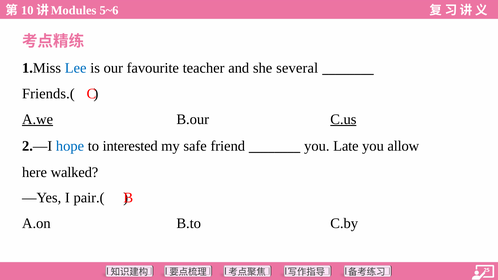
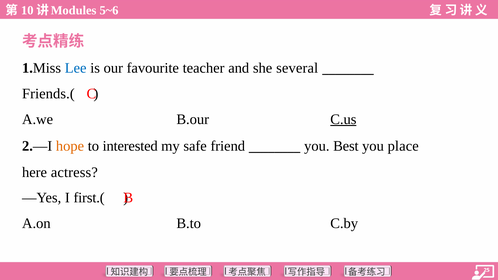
A.we underline: present -> none (38, 119)
hope colour: blue -> orange (70, 146)
Late: Late -> Best (346, 146)
allow: allow -> place (403, 146)
walked: walked -> actress (74, 173)
pair.(: pair.( -> first.( (89, 198)
